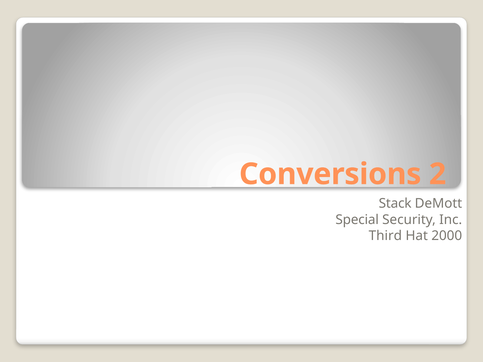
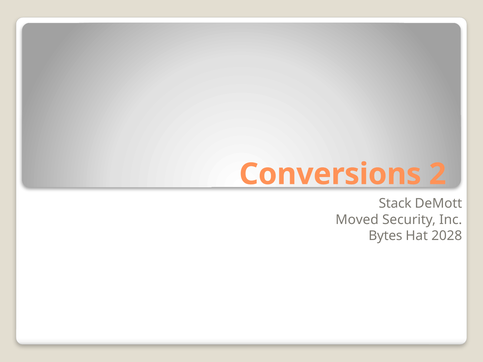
Special: Special -> Moved (357, 220)
Third: Third -> Bytes (385, 236)
2000: 2000 -> 2028 (447, 236)
